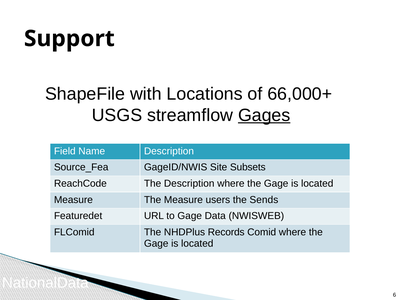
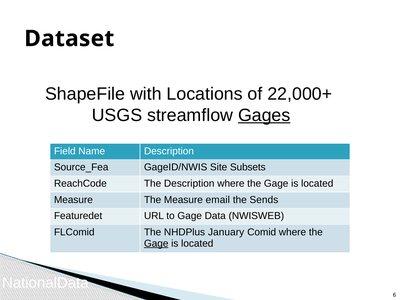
Support: Support -> Dataset (69, 39)
66,000+: 66,000+ -> 22,000+ (300, 94)
users: users -> email (218, 200)
Records: Records -> January (226, 232)
Gage underline: none -> present (156, 243)
